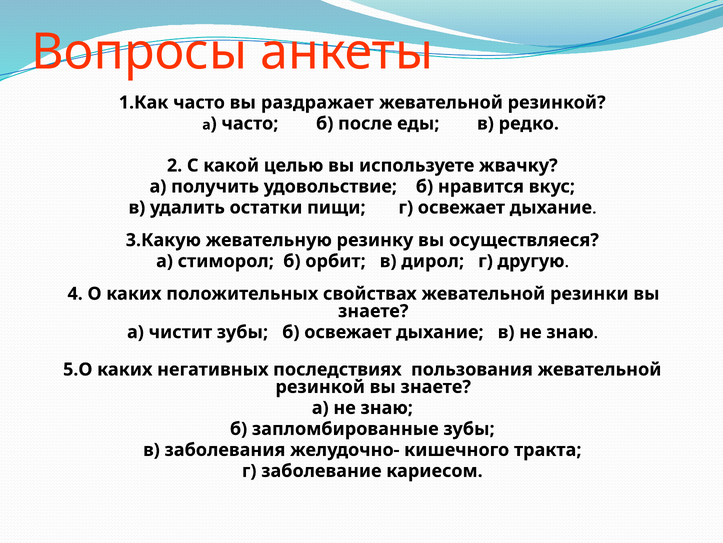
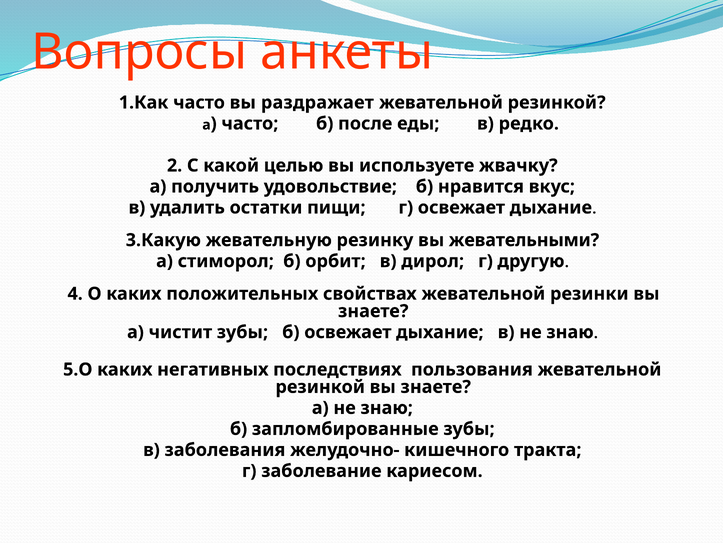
осуществляеся: осуществляеся -> жевательными (524, 240)
